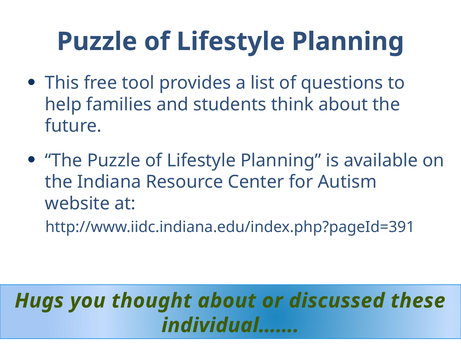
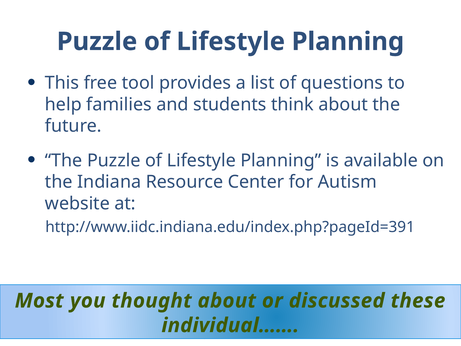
Hugs: Hugs -> Most (39, 301)
